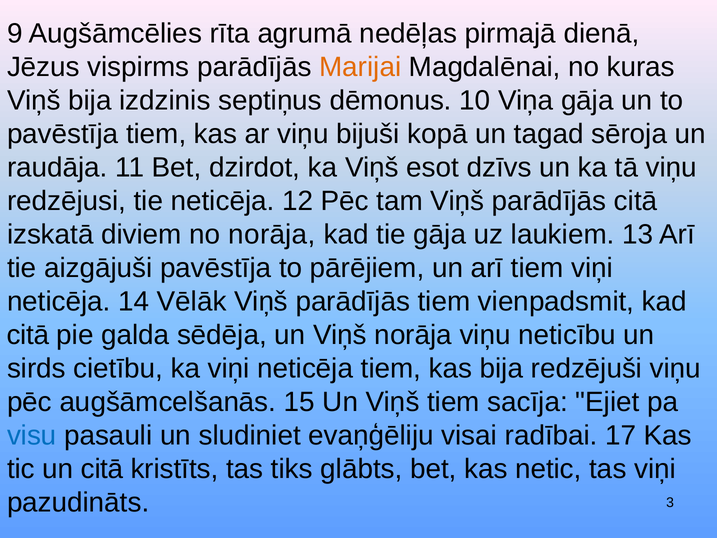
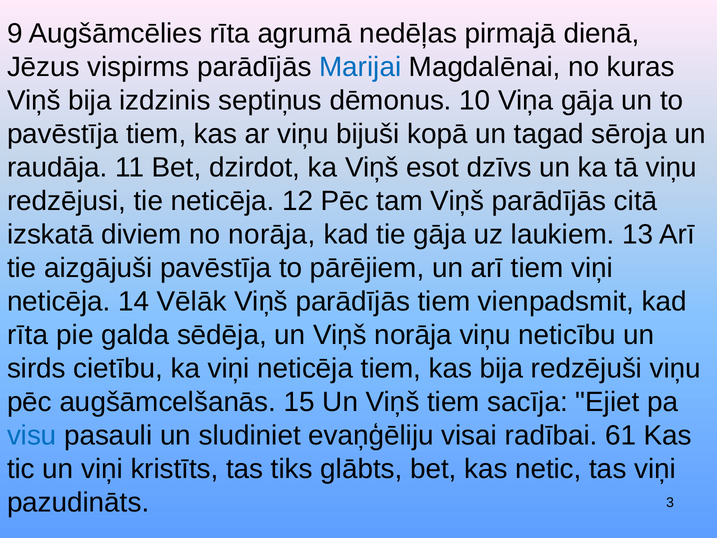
Marijai colour: orange -> blue (360, 67)
citā: citā -> rīta (28, 335)
17: 17 -> 61 (621, 435)
un citā: citā -> viņi (102, 469)
